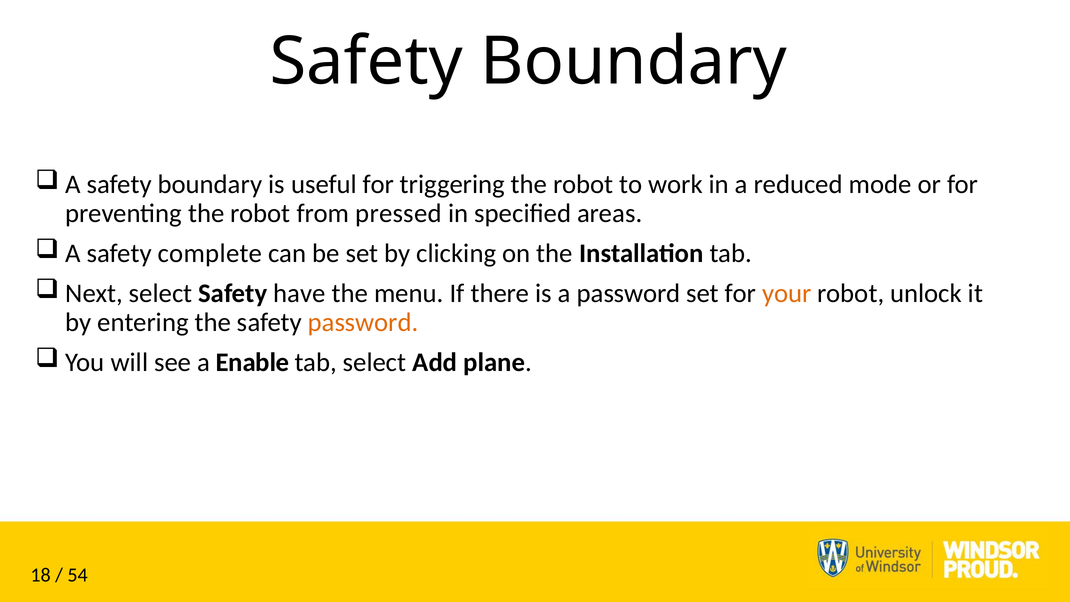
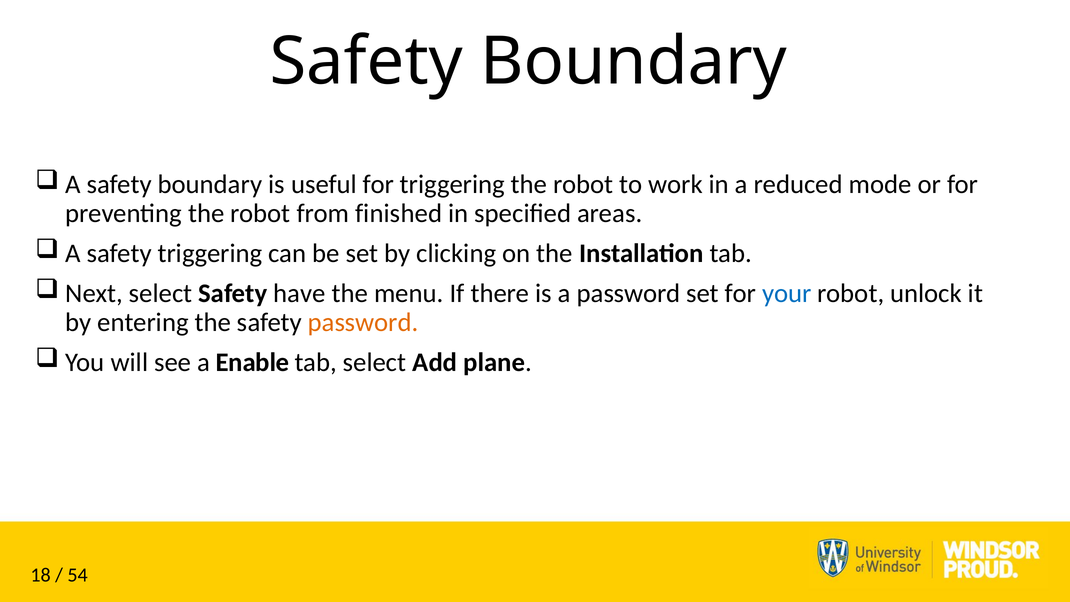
pressed: pressed -> finished (399, 213)
safety complete: complete -> triggering (210, 253)
your colour: orange -> blue (787, 293)
